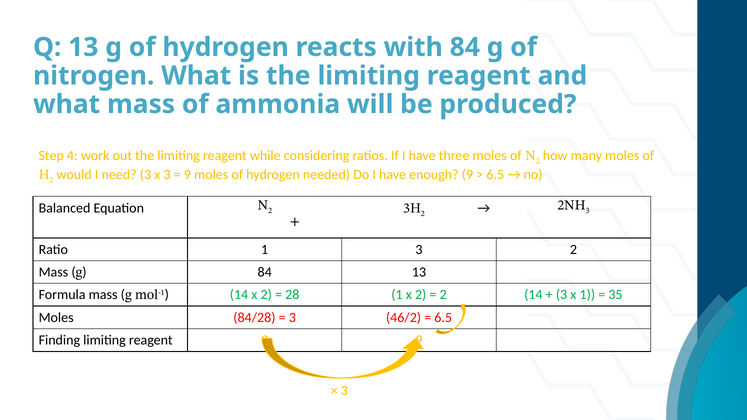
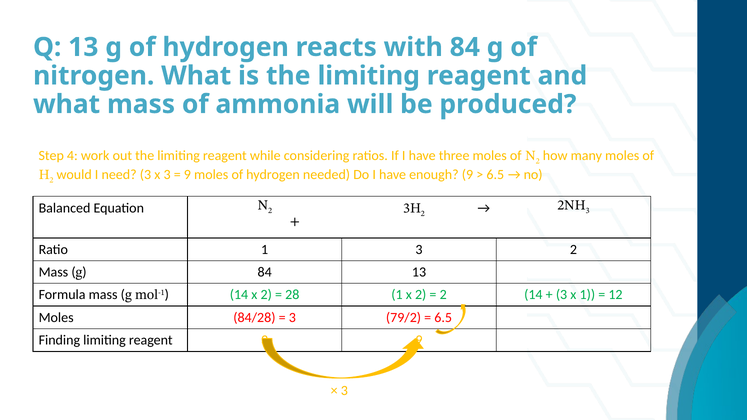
35: 35 -> 12 (615, 295)
46/2: 46/2 -> 79/2 (404, 318)
